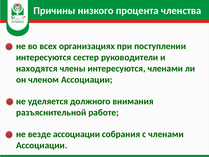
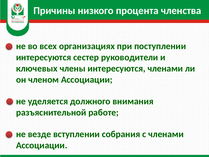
находятся: находятся -> ключевых (37, 68)
везде ассоциации: ассоциации -> вступлении (76, 134)
